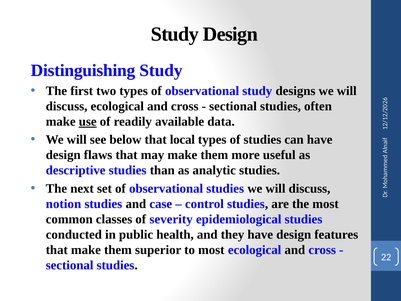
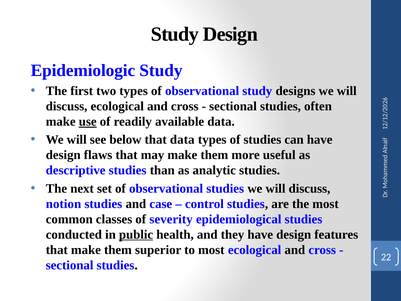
Distinguishing: Distinguishing -> Epidemiologic (83, 70)
that local: local -> data (182, 140)
public underline: none -> present (136, 234)
